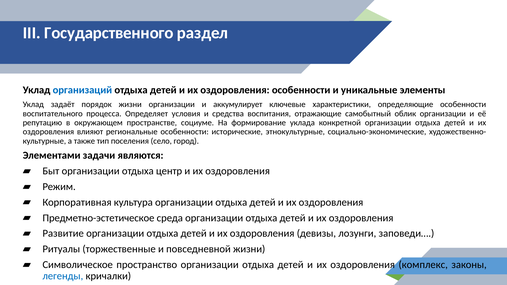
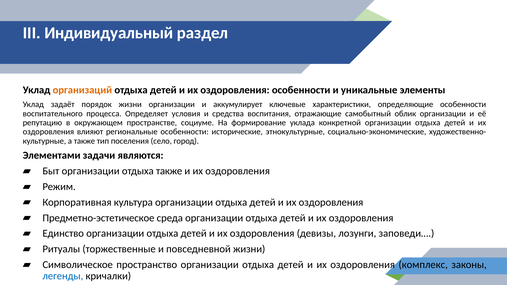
Государственного: Государственного -> Индивидуальный (109, 33)
организаций colour: blue -> orange (82, 90)
отдыха центр: центр -> также (169, 171)
Развитие: Развитие -> Единство (63, 234)
